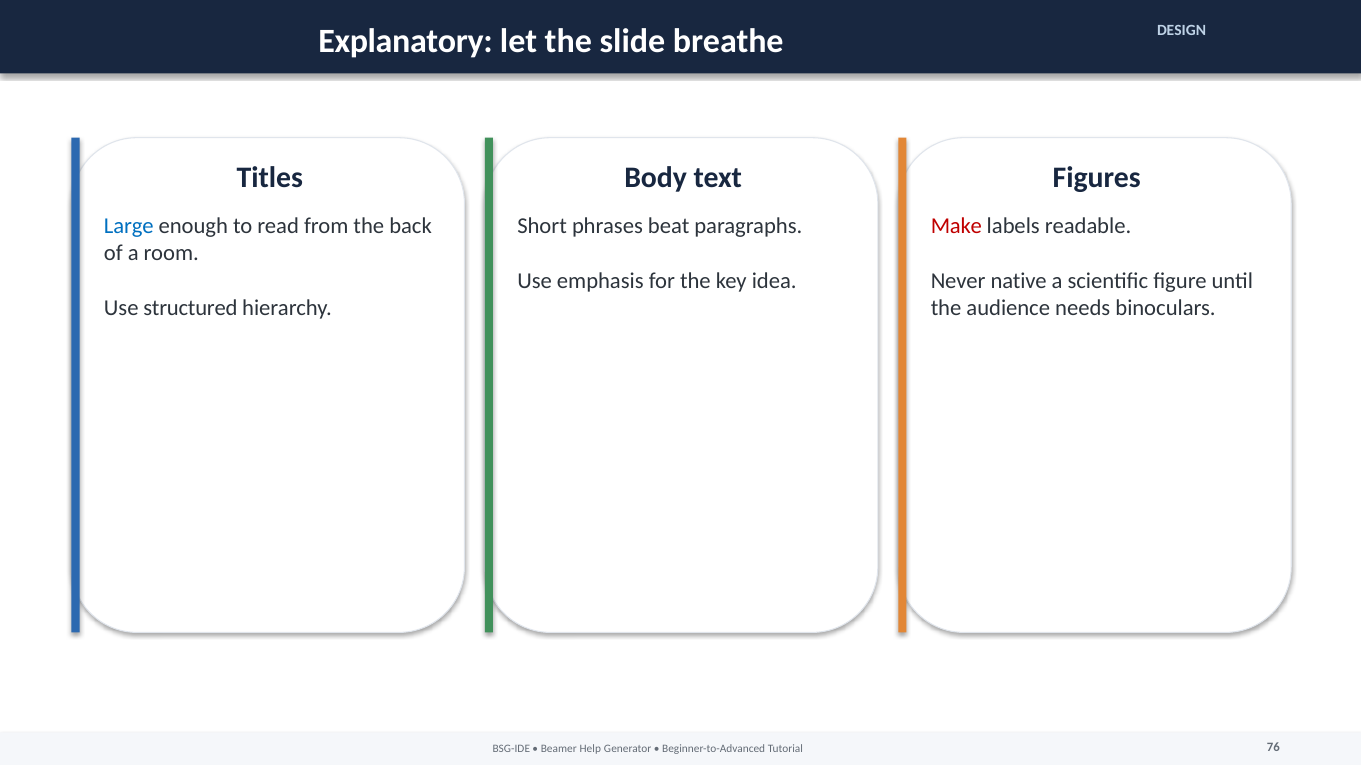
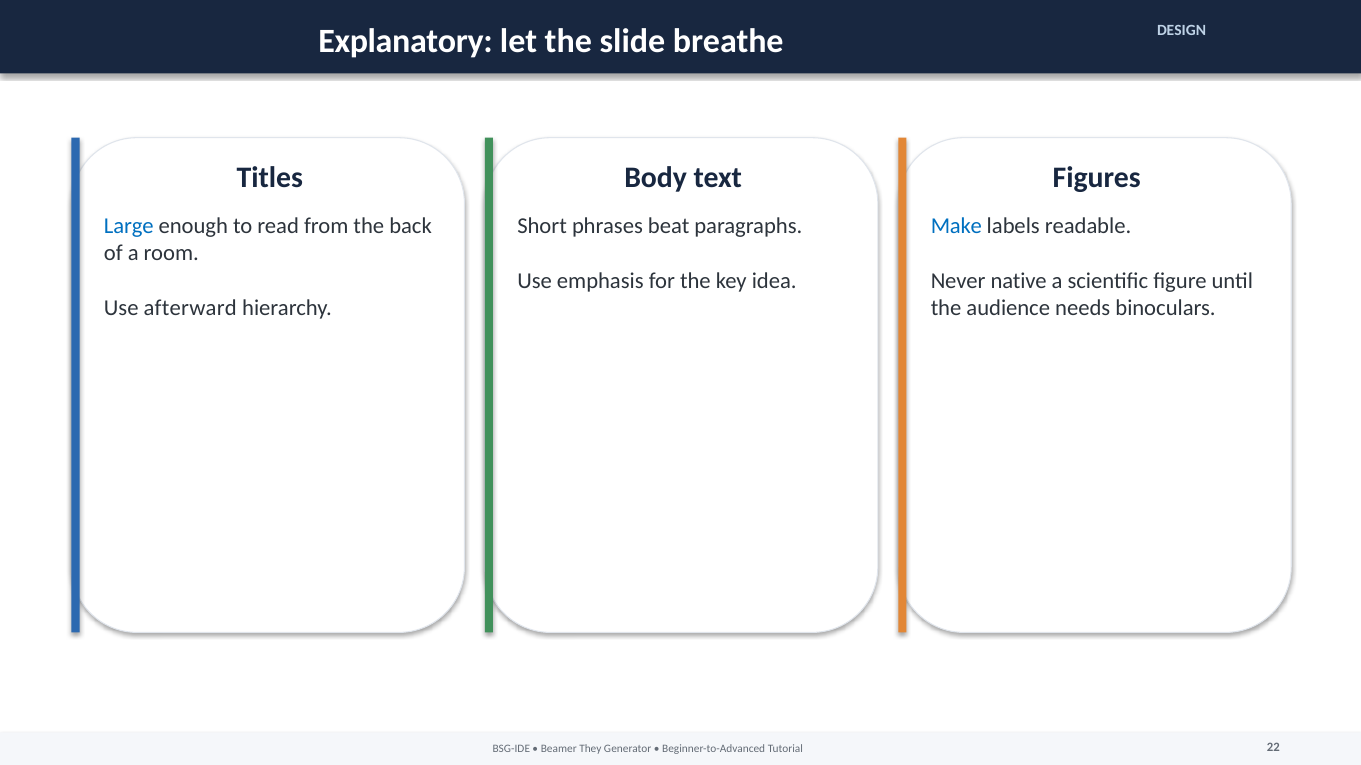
Make colour: red -> blue (956, 226)
structured: structured -> afterward (190, 308)
Help: Help -> They (590, 750)
76: 76 -> 22 (1273, 747)
